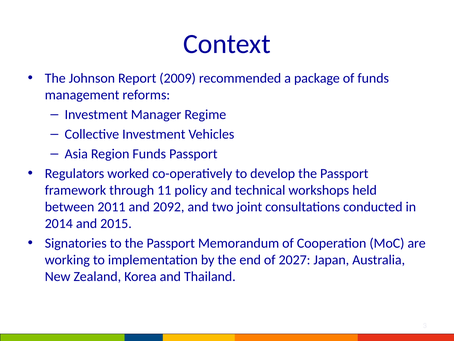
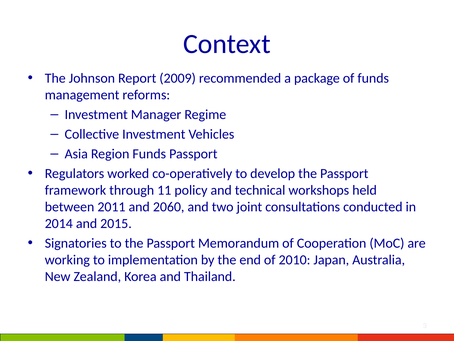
2092: 2092 -> 2060 (169, 207)
2027: 2027 -> 2010 (295, 260)
